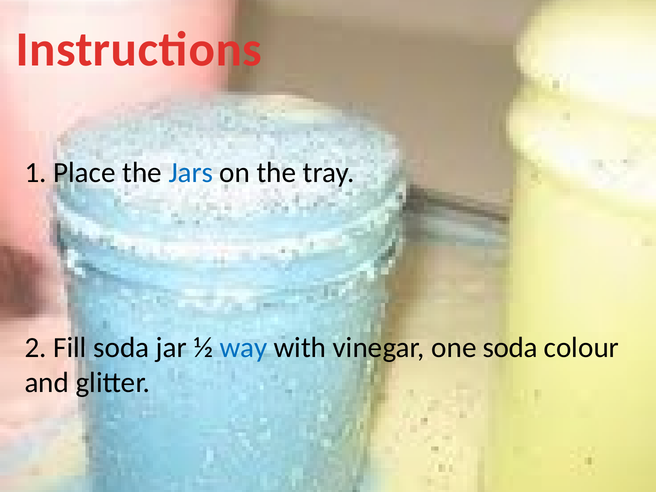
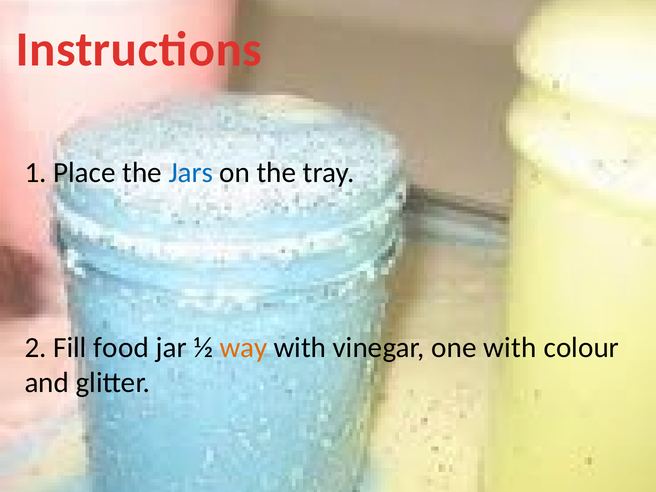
Fill soda: soda -> food (121, 348)
way colour: blue -> orange (244, 348)
one soda: soda -> with (510, 348)
